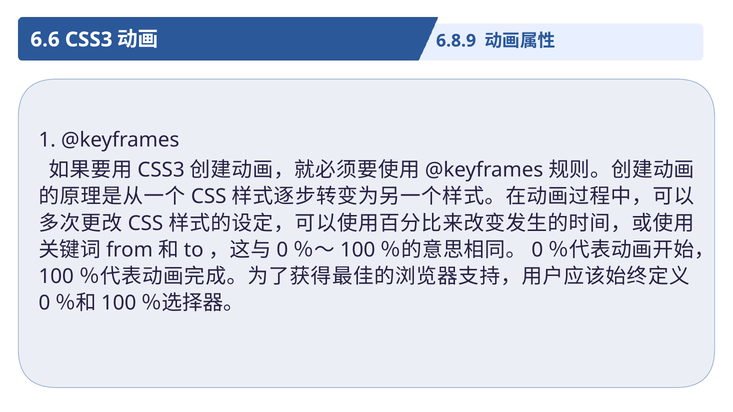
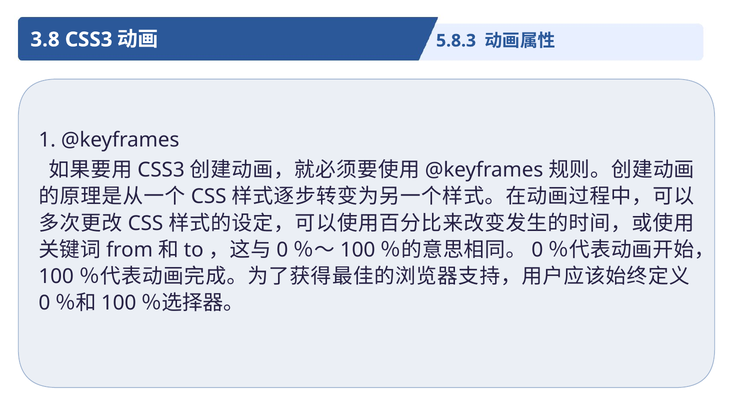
6.6: 6.6 -> 3.8 (45, 40)
6.8.9: 6.8.9 -> 5.8.3 (456, 41)
